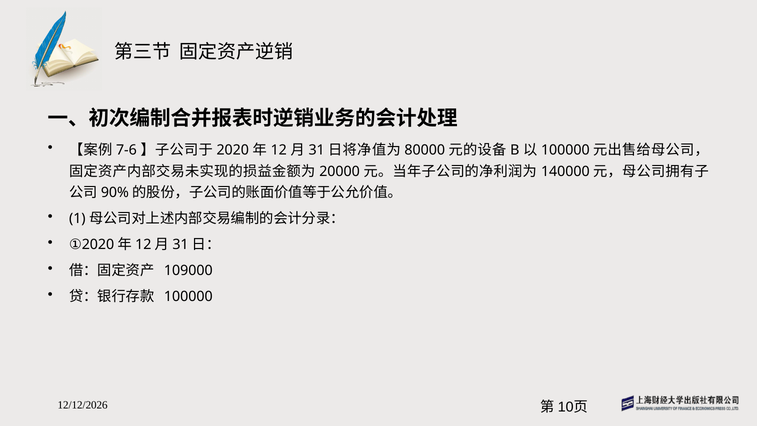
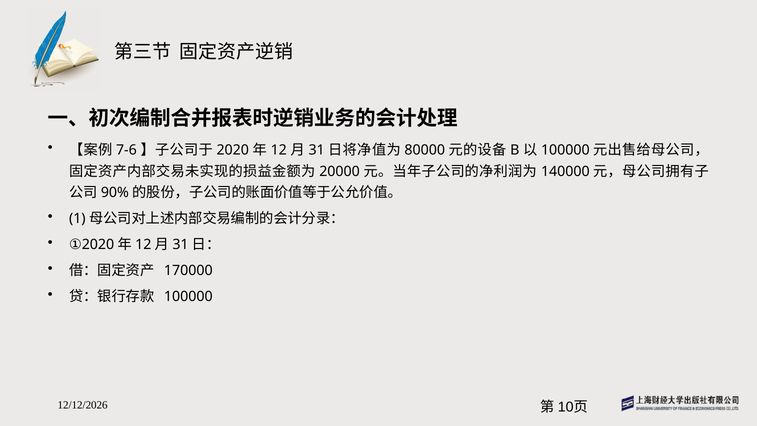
109000: 109000 -> 170000 (188, 271)
